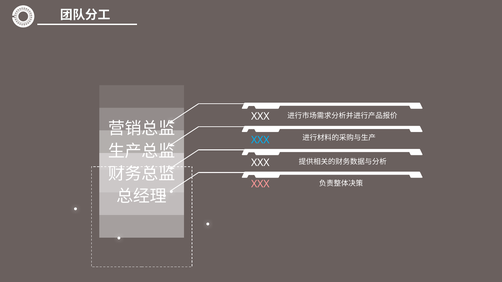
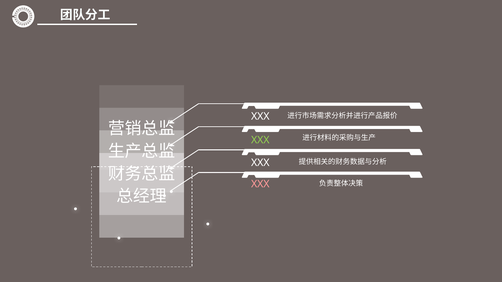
XXX colour: light blue -> light green (260, 140)
